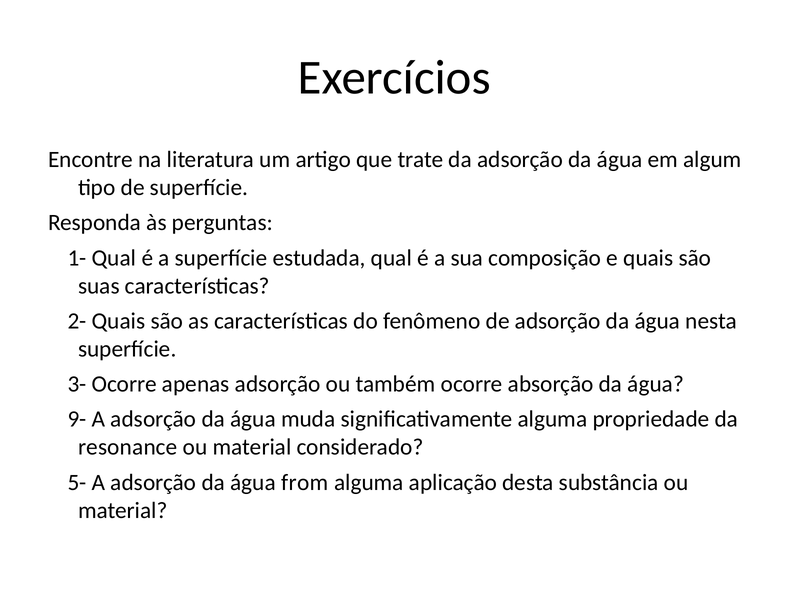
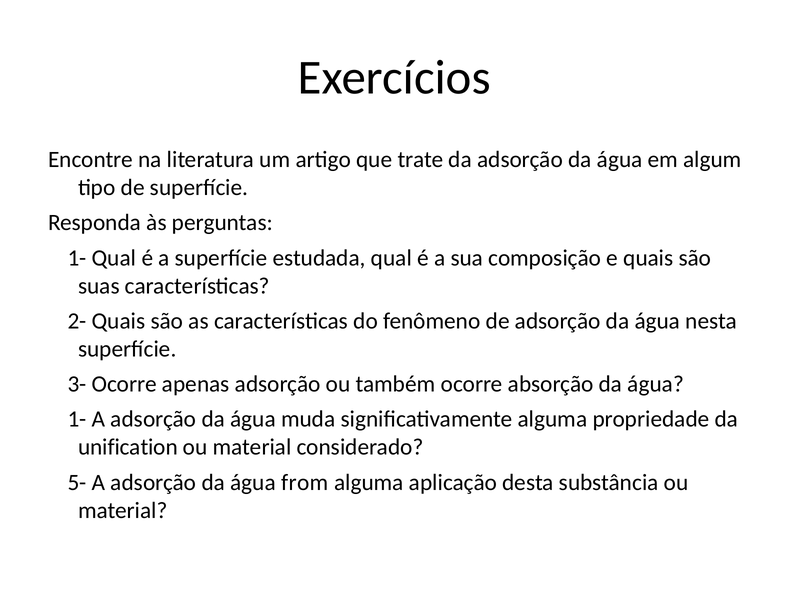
9-: 9- -> 1- (77, 419)
resonance: resonance -> unification (128, 447)
